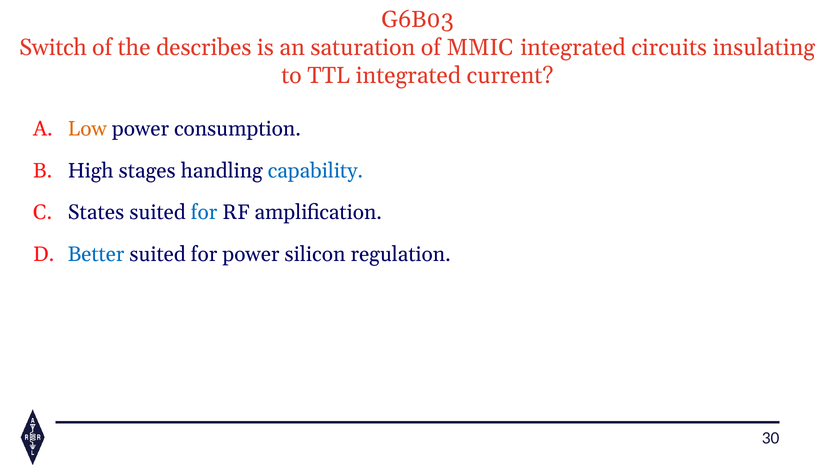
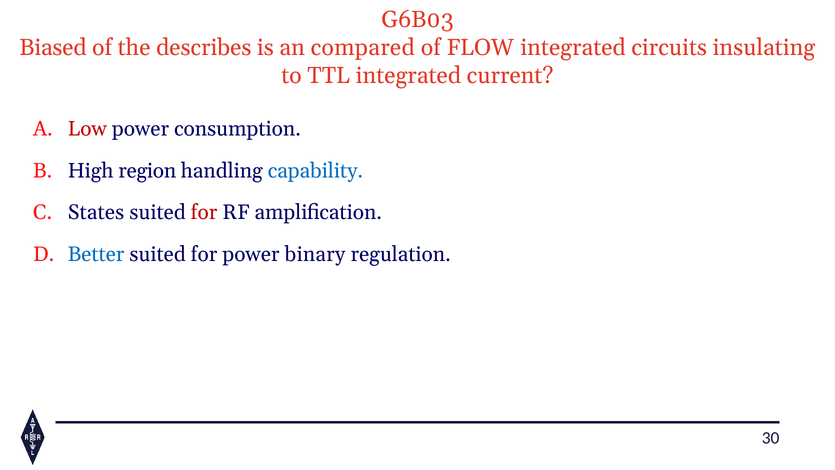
Switch: Switch -> Biased (53, 47)
saturation: saturation -> compared (363, 47)
MMIC: MMIC -> FLOW (480, 47)
Low colour: orange -> red (87, 129)
stages: stages -> region (147, 171)
for colour: blue -> red (204, 212)
silicon: silicon -> binary (315, 254)
